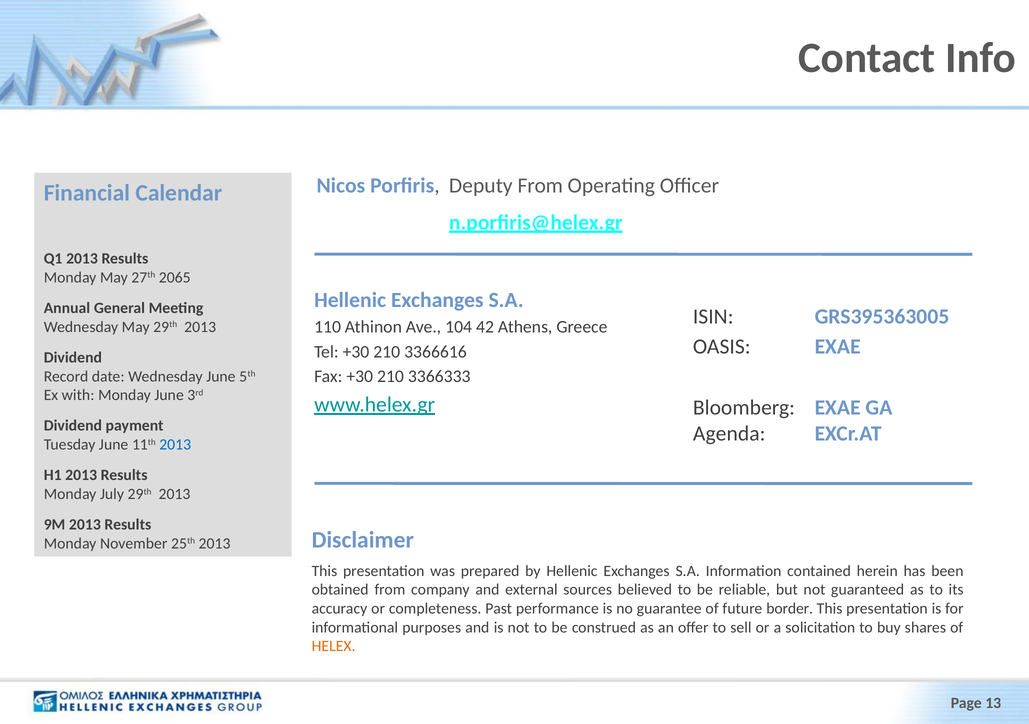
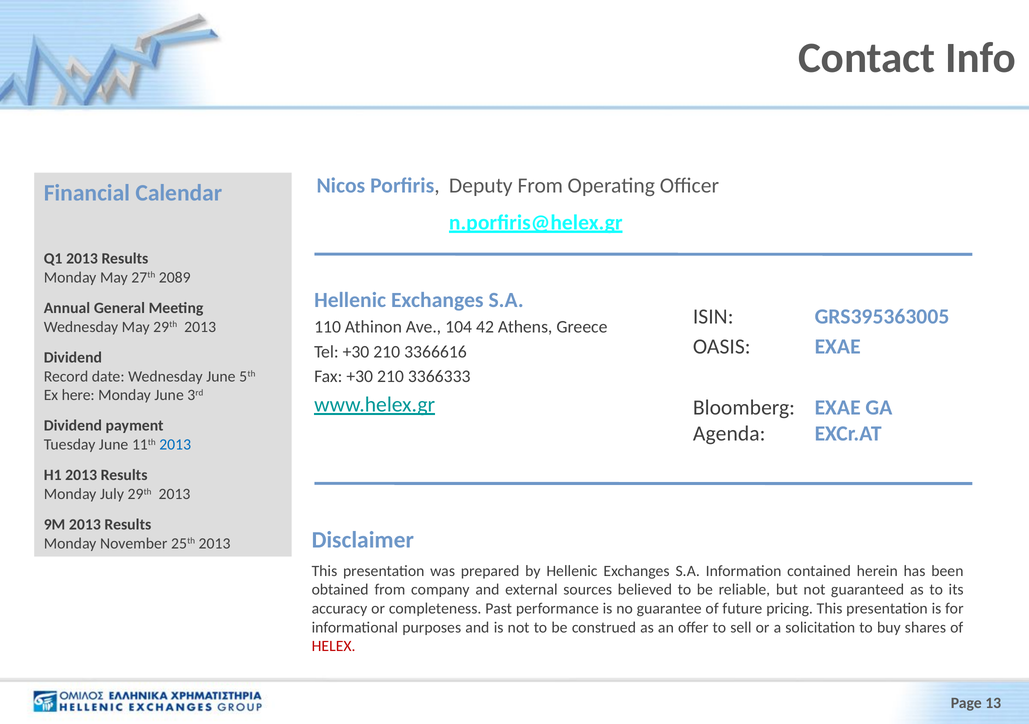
2065: 2065 -> 2089 (175, 277)
with: with -> here (78, 395)
border: border -> pricing (790, 608)
HELEX colour: orange -> red (334, 646)
